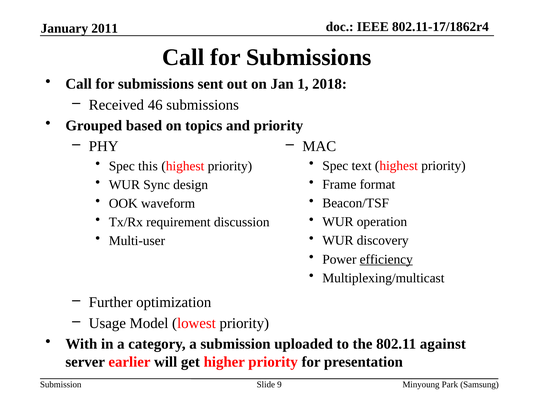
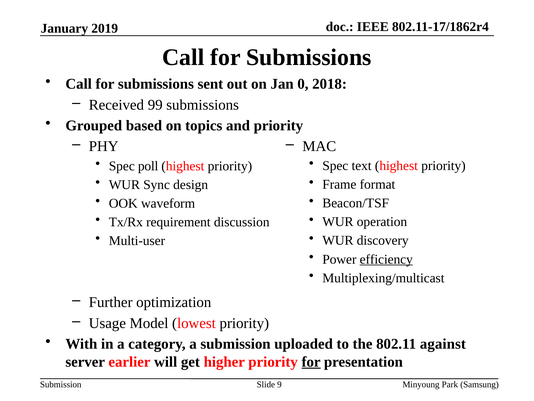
2011: 2011 -> 2019 (105, 28)
1: 1 -> 0 (303, 84)
46: 46 -> 99 (155, 105)
this: this -> poll (148, 166)
for underline: none -> present (311, 361)
